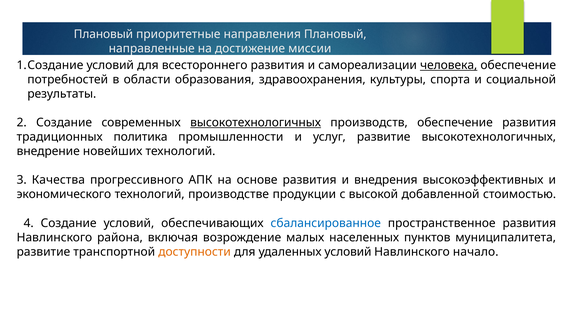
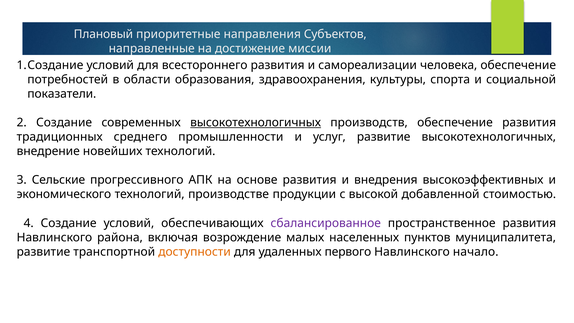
направления Плановый: Плановый -> Субъектов (335, 34)
человека underline: present -> none (449, 65)
результаты: результаты -> показатели (62, 94)
политика: политика -> среднего (140, 137)
Качества: Качества -> Сельские (58, 180)
сбалансированное colour: blue -> purple (326, 223)
удаленных условий: условий -> первого (348, 252)
